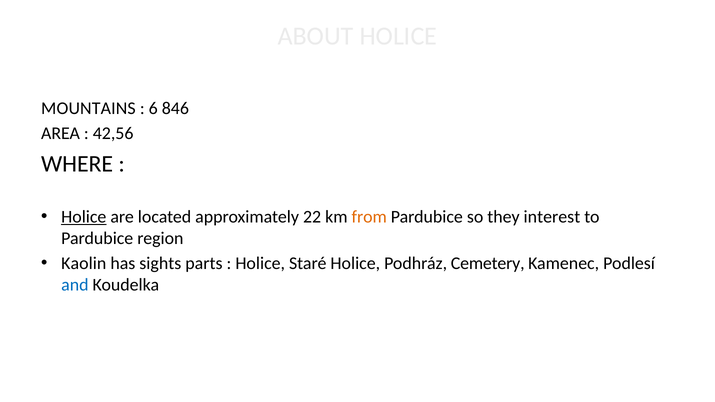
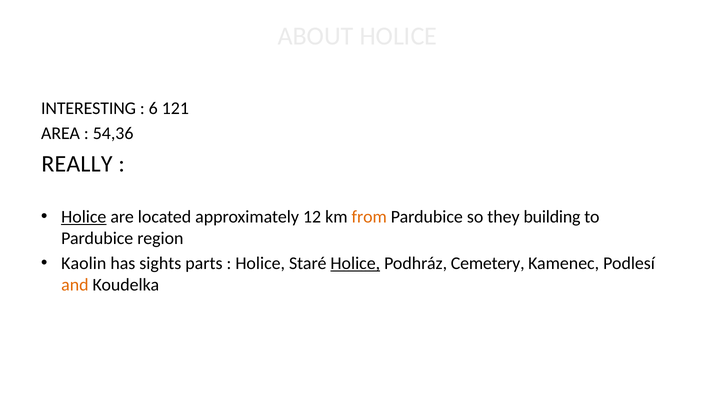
MOUNTAINS: MOUNTAINS -> INTERESTING (89, 109)
846: 846 -> 121 (175, 109)
42,56: 42,56 -> 54,36 (113, 134)
WHERE: WHERE -> REALLY (77, 164)
22: 22 -> 12 (312, 217)
interest: interest -> building (552, 217)
Holice underline: none -> present (355, 263)
and colour: blue -> orange (75, 285)
